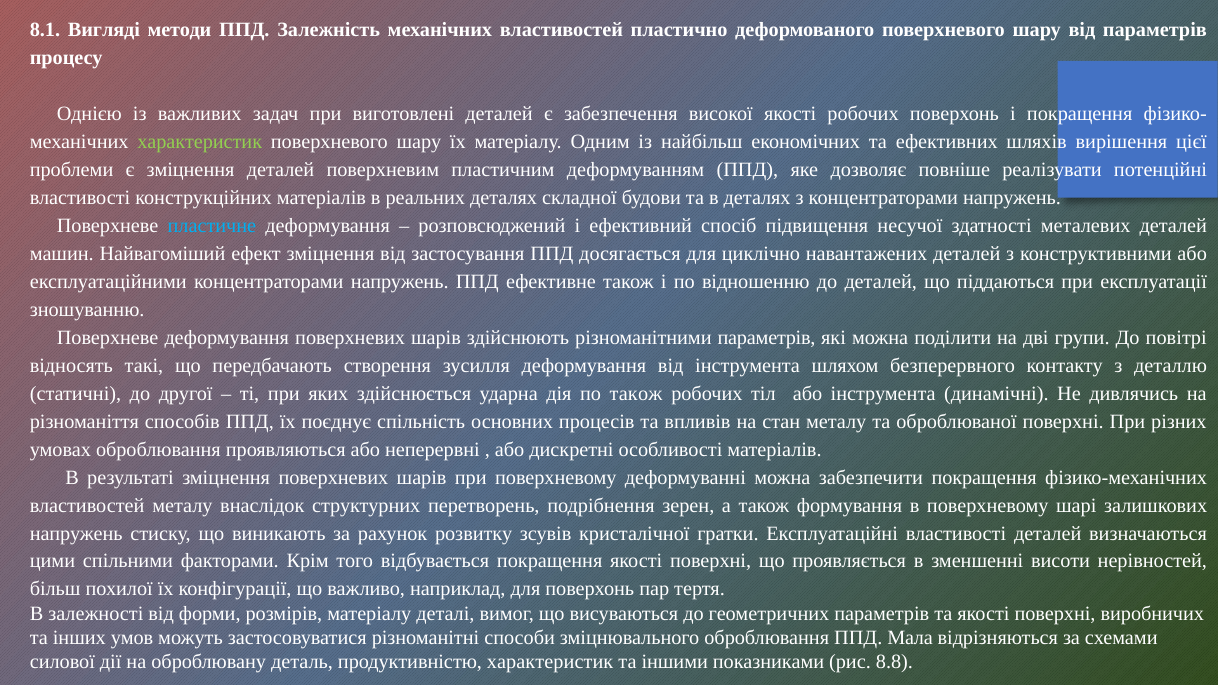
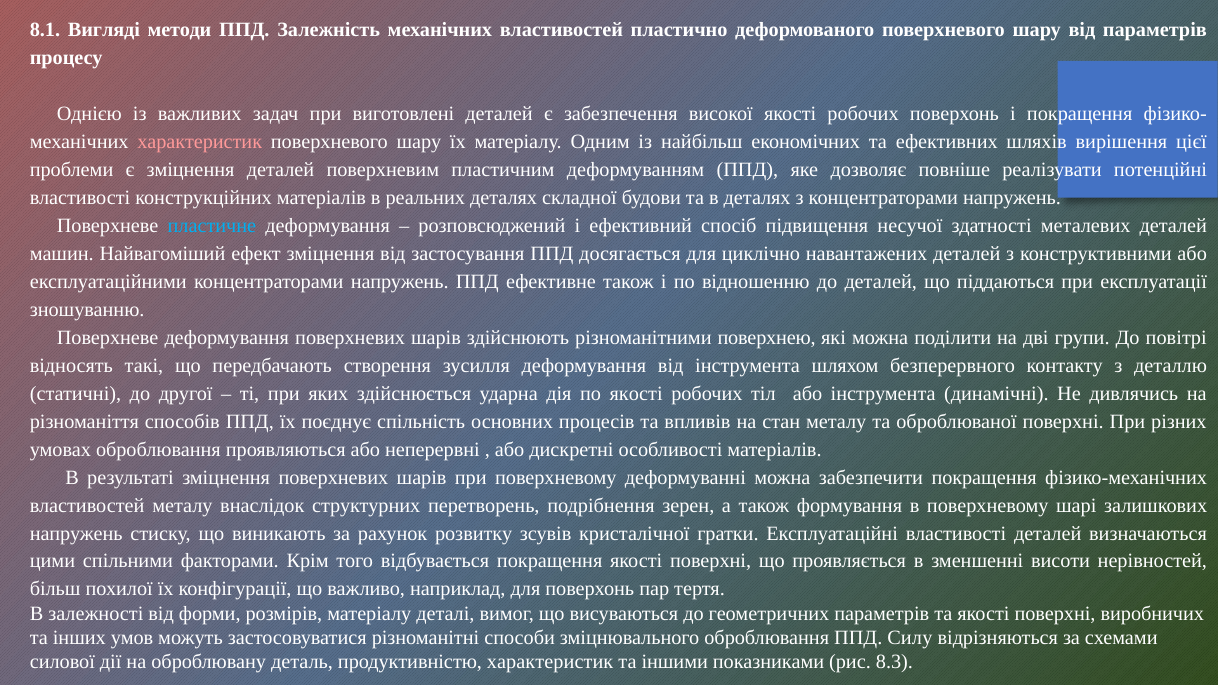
характеристик colour: light green -> pink (200, 142)
різноманітними параметрів: параметрів -> поверхнею (767, 338)
по також: також -> якості (636, 394)
Мала: Мала -> Силу (910, 638)
8.8: 8.8 -> 8.3 (894, 662)
